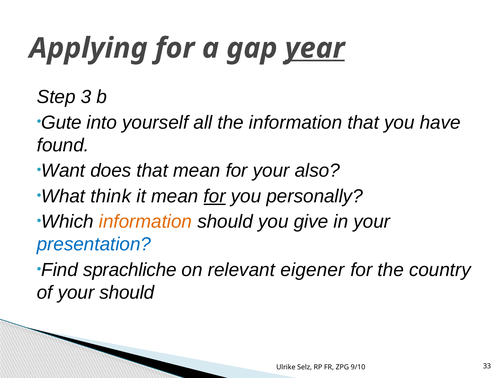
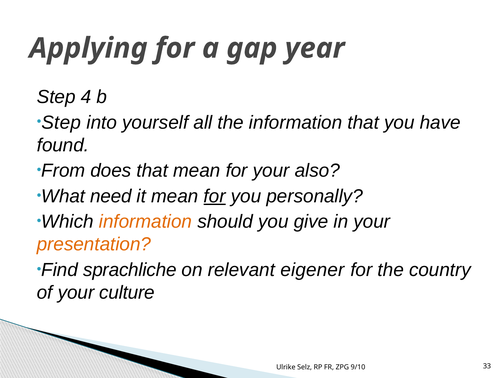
year underline: present -> none (315, 48)
3: 3 -> 4 (86, 97)
Gute: Gute -> Step (61, 122)
Want: Want -> From (63, 170)
think: think -> need (111, 196)
presentation colour: blue -> orange (94, 244)
your should: should -> culture (127, 292)
